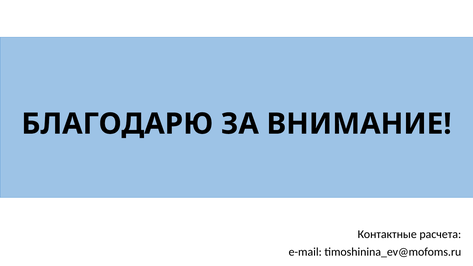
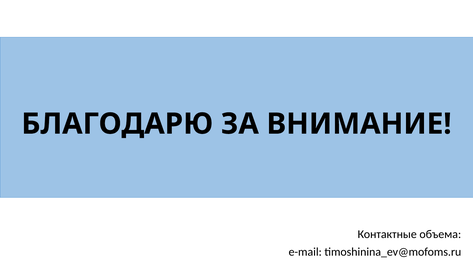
расчета: расчета -> объема (440, 234)
